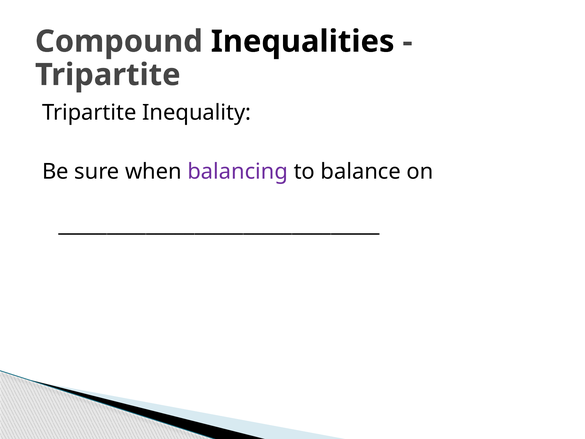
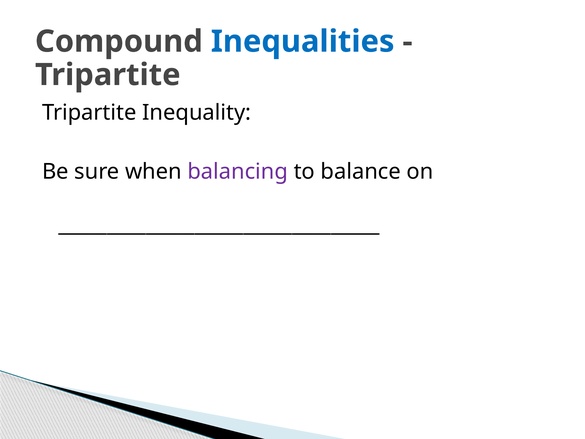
Inequalities colour: black -> blue (303, 41)
